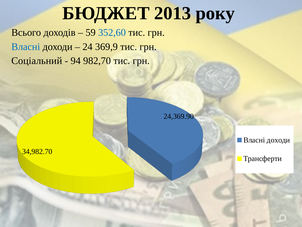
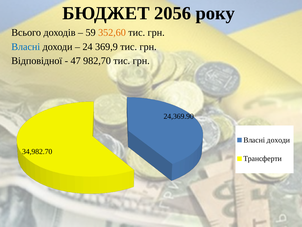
2013: 2013 -> 2056 (173, 13)
352,60 colour: blue -> orange (112, 33)
Соціальний: Соціальний -> Відповідної (37, 61)
94: 94 -> 47 (76, 61)
